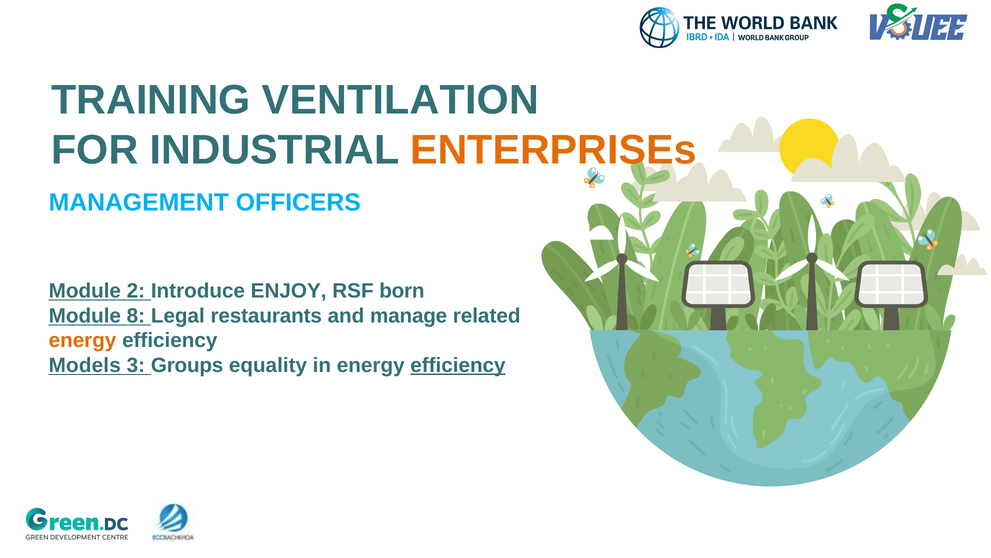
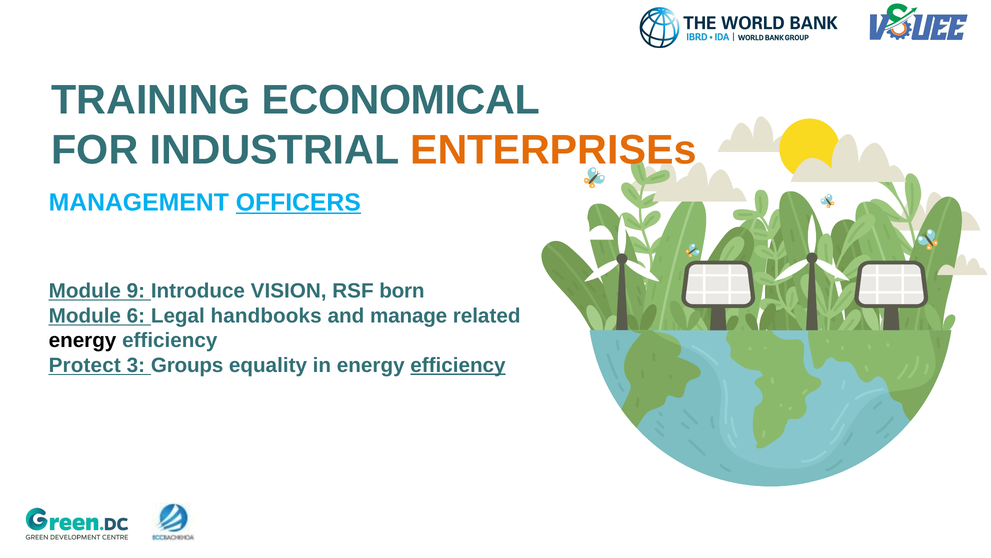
VENTILATION: VENTILATION -> ECONOMICAL (401, 100)
OFFICERS underline: none -> present (298, 203)
2: 2 -> 9 (136, 291)
ENJOY: ENJOY -> VISION (289, 291)
8: 8 -> 6 (136, 315)
restaurants: restaurants -> handbooks (266, 315)
energy colour: orange -> black (83, 340)
Models: Models -> Protect (85, 365)
